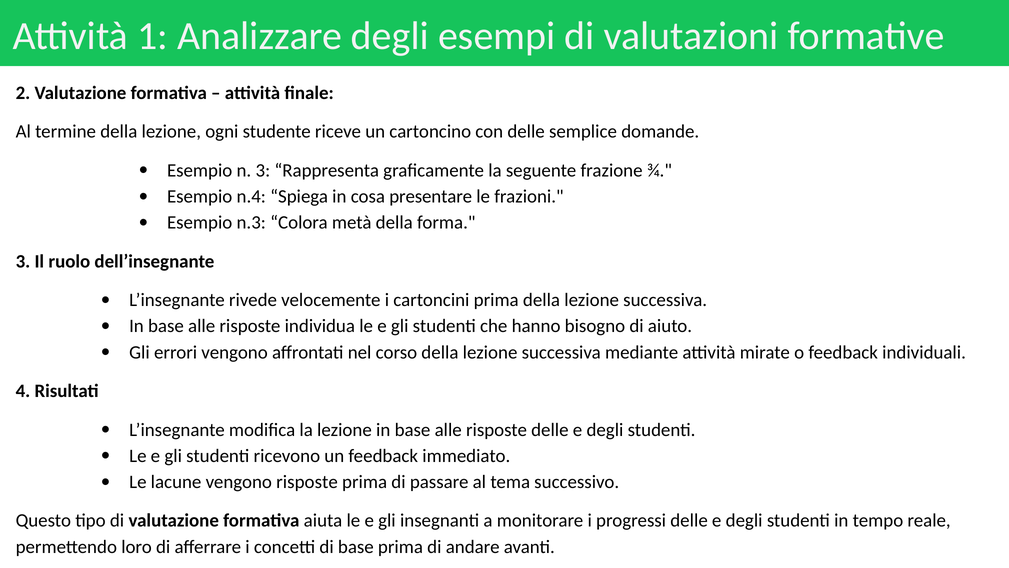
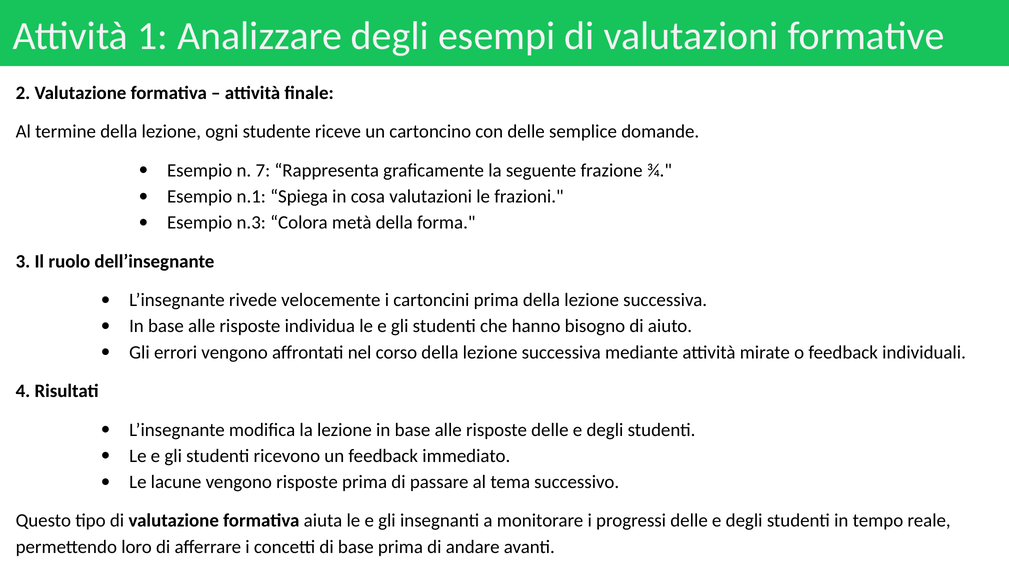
n 3: 3 -> 7 (263, 170)
n.4: n.4 -> n.1 (251, 196)
cosa presentare: presentare -> valutazioni (431, 196)
